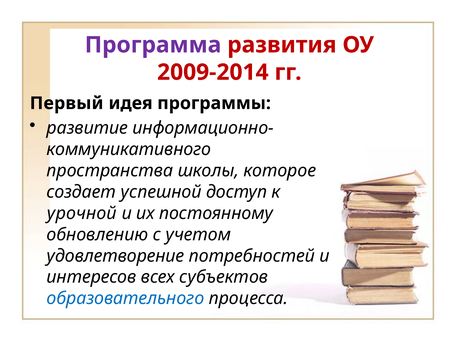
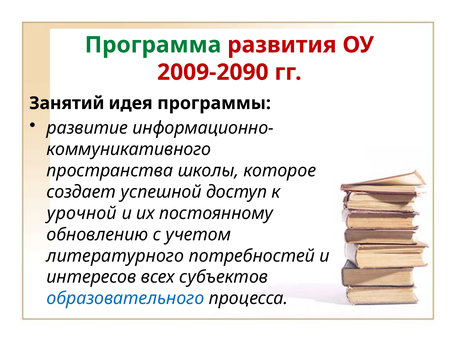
Программа colour: purple -> green (153, 45)
2009-2014: 2009-2014 -> 2009-2090 (213, 72)
Первый: Первый -> Занятий (67, 103)
удовлетворение: удовлетворение -> литературного (115, 256)
